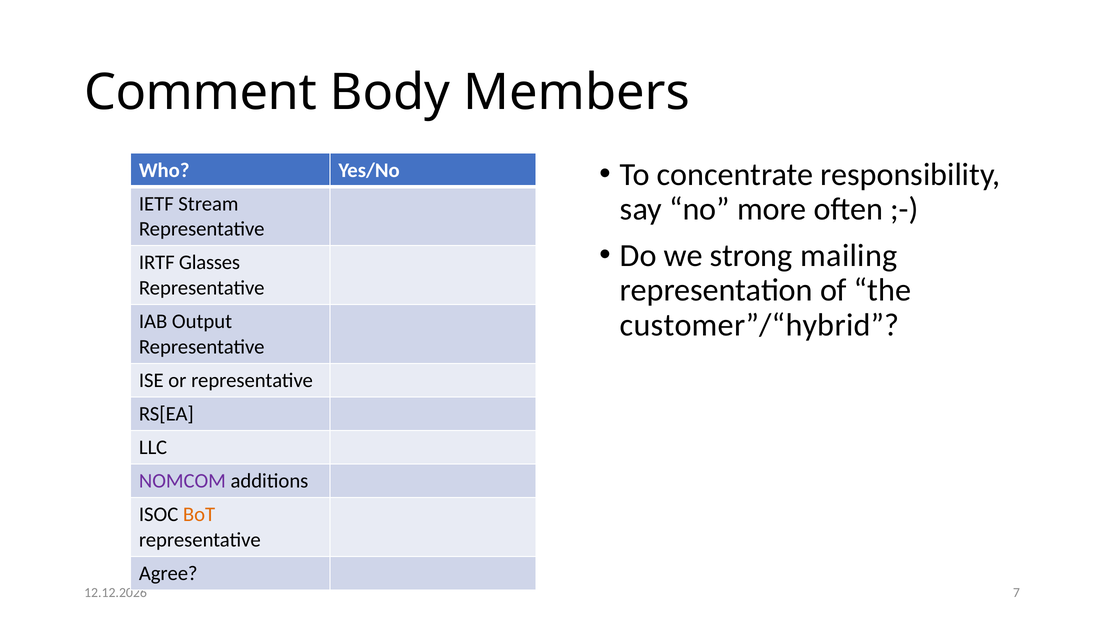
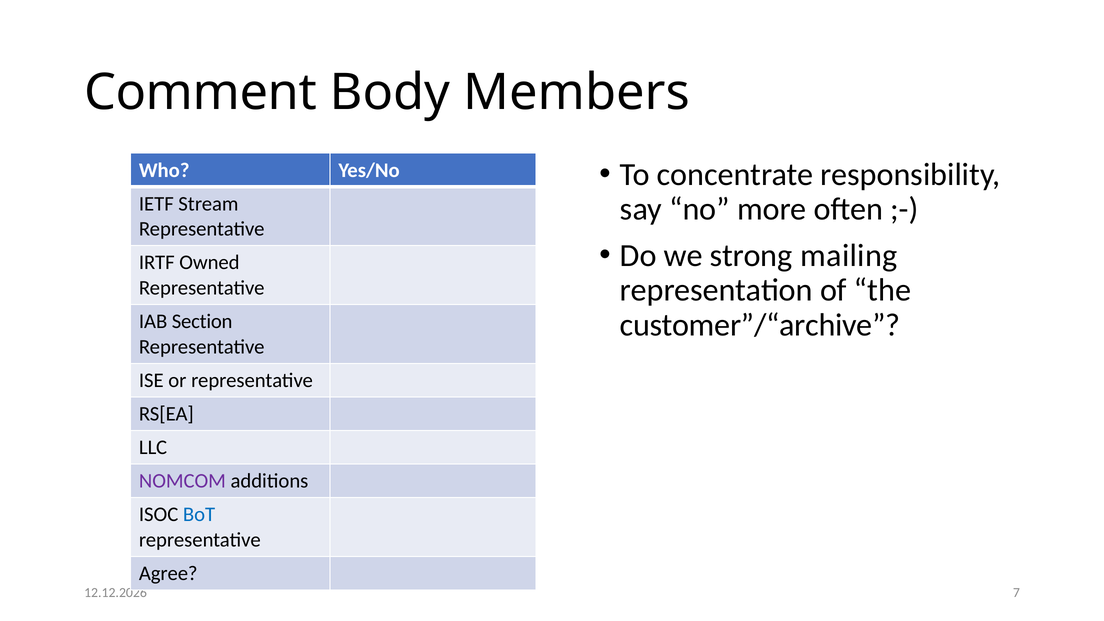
Glasses: Glasses -> Owned (209, 263)
customer”/“hybrid: customer”/“hybrid -> customer”/“archive (760, 325)
Output: Output -> Section (202, 321)
BoT colour: orange -> blue (199, 515)
